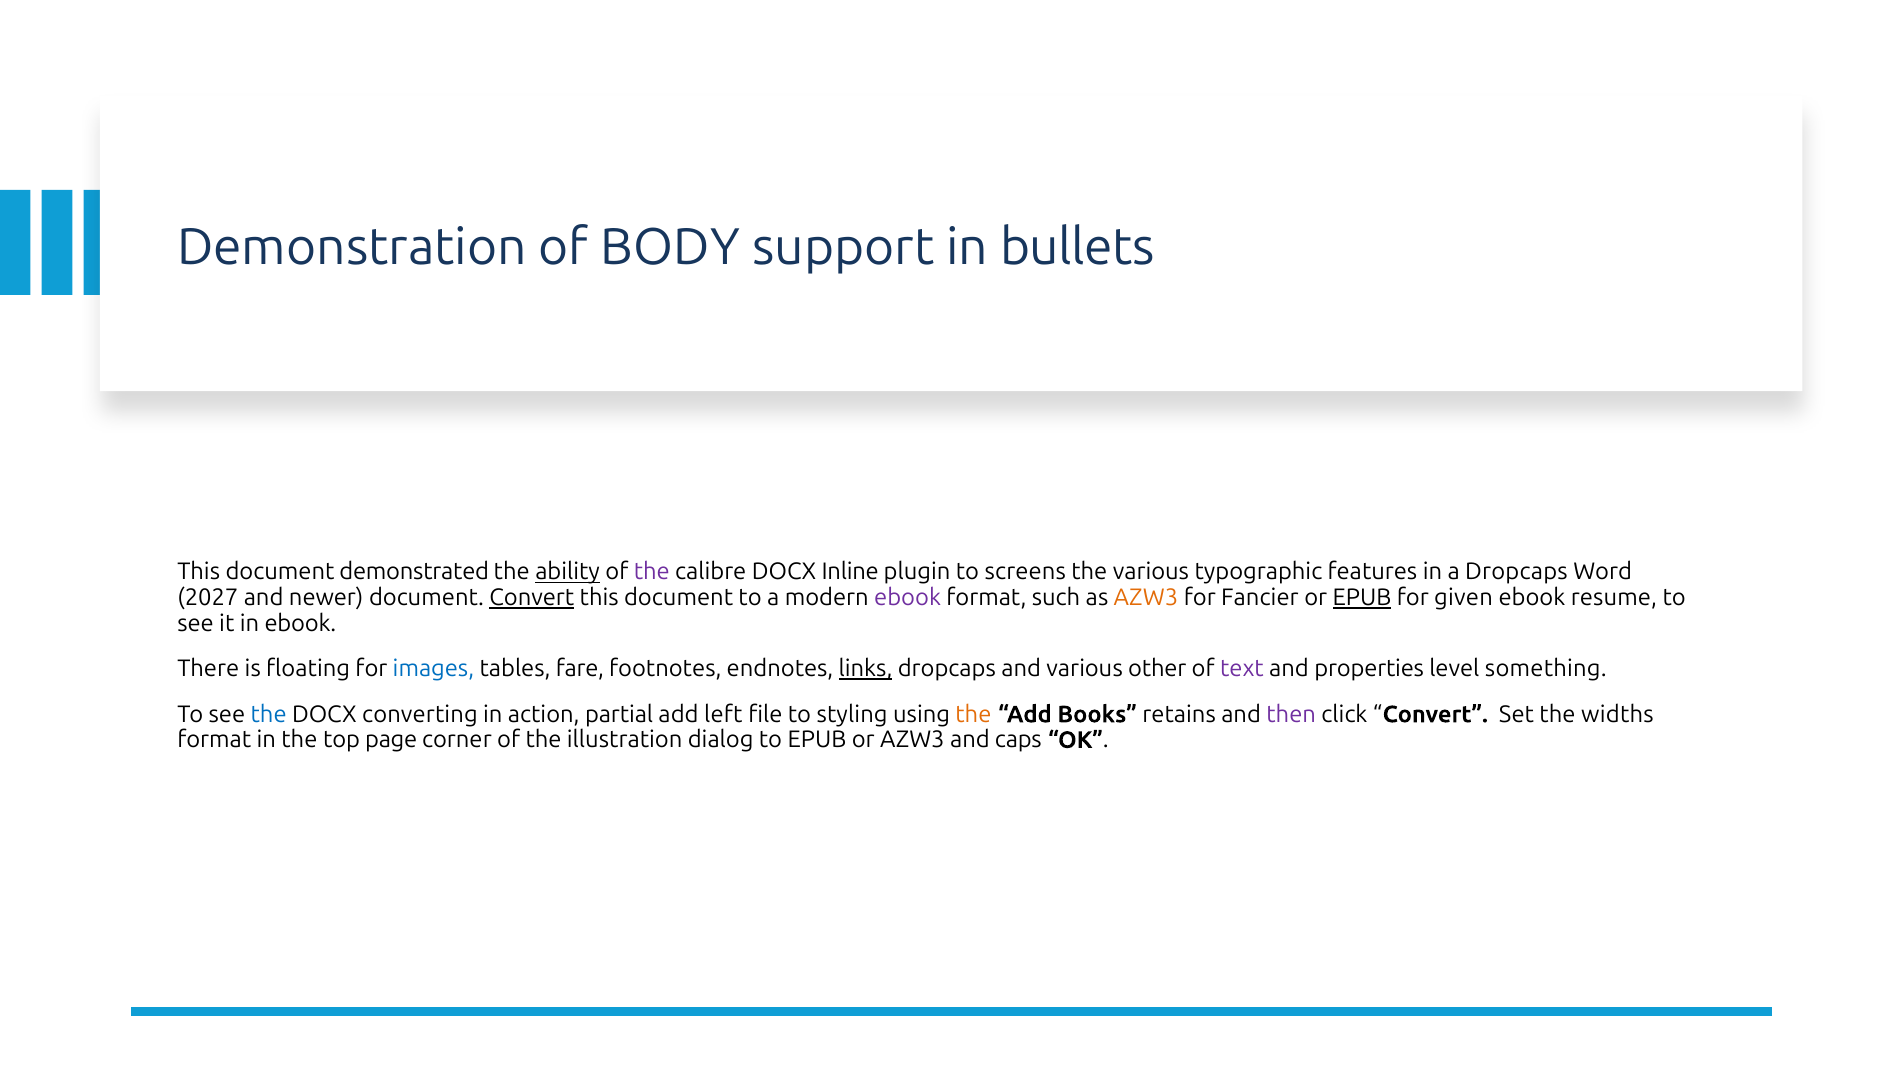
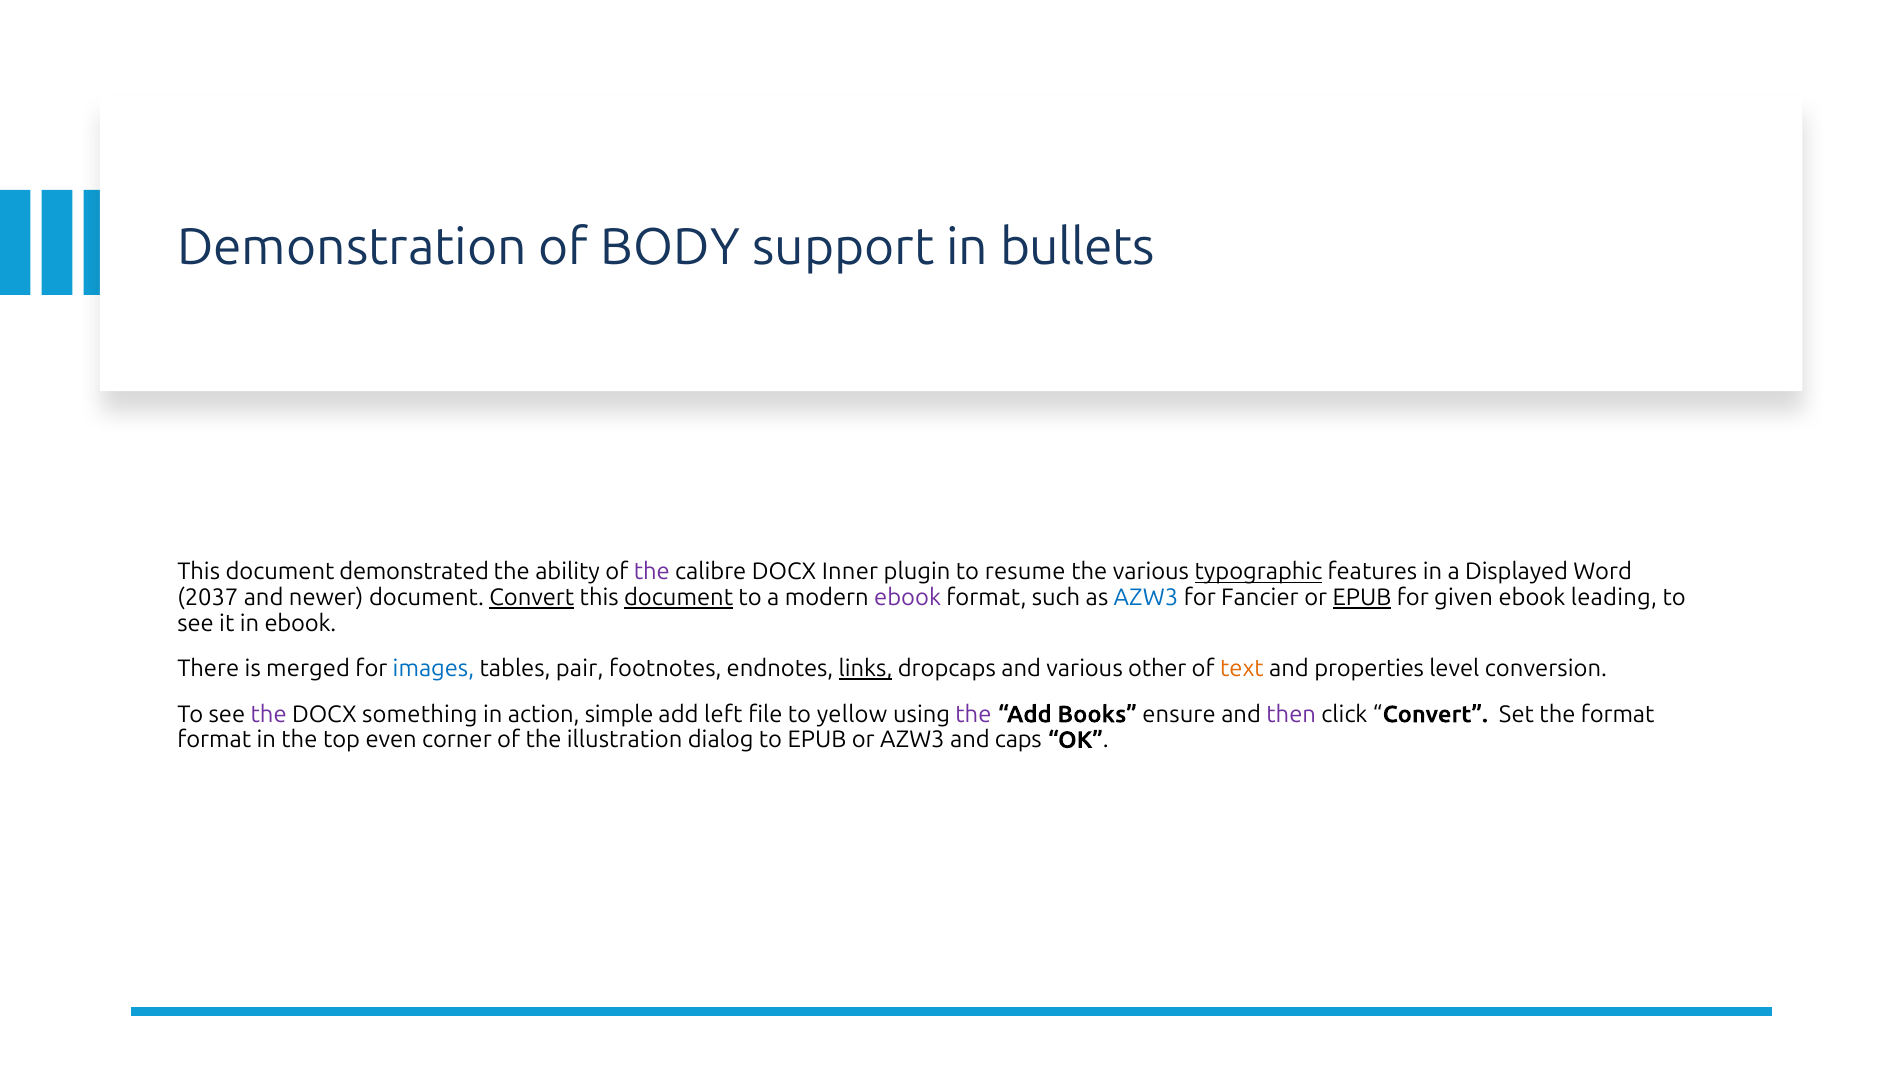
ability underline: present -> none (568, 572)
Inline: Inline -> Inner (850, 572)
screens: screens -> resume (1025, 572)
typographic underline: none -> present (1258, 572)
a Dropcaps: Dropcaps -> Displayed (1517, 572)
2027: 2027 -> 2037 (208, 598)
document underline: none -> present (679, 598)
AZW3 colour: orange -> blue (1146, 598)
resume: resume -> leading (1614, 598)
floating: floating -> merged (308, 669)
fare: fare -> pair (580, 669)
text colour: purple -> orange (1242, 669)
something: something -> conversion (1546, 669)
the colour: blue -> purple (269, 715)
converting: converting -> something (420, 715)
partial: partial -> simple (619, 715)
styling: styling -> yellow (852, 715)
the colour: orange -> purple (973, 715)
retains: retains -> ensure (1179, 715)
the widths: widths -> format (1618, 715)
page: page -> even (391, 740)
